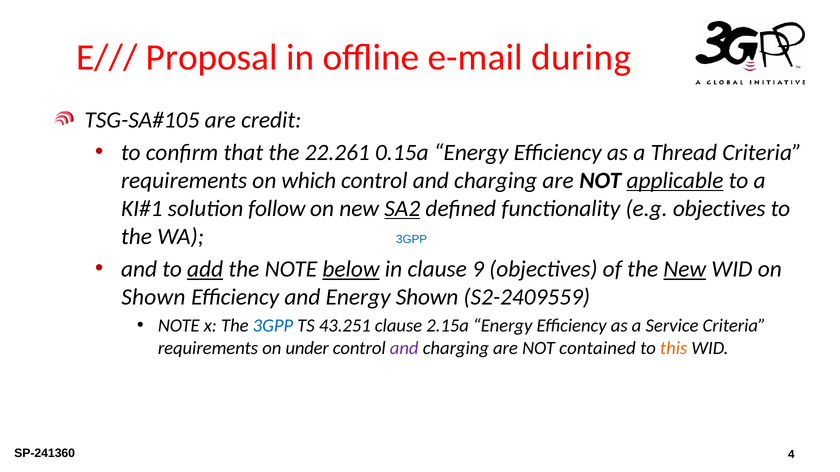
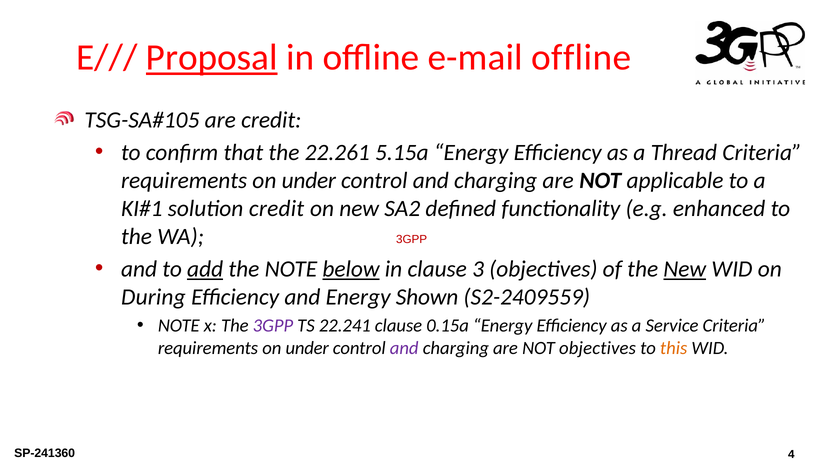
Proposal underline: none -> present (212, 58)
e-mail during: during -> offline (581, 58)
0.15a: 0.15a -> 5.15a (402, 153)
which: which -> under (309, 181)
applicable underline: present -> none (675, 181)
solution follow: follow -> credit (277, 209)
SA2 underline: present -> none (402, 209)
e.g objectives: objectives -> enhanced (719, 209)
3GPP colour: blue -> red (412, 240)
9: 9 -> 3 (478, 269)
Shown: Shown -> During (153, 297)
3GPP colour: blue -> purple (273, 326)
43.251: 43.251 -> 22.241 (345, 326)
2.15a: 2.15a -> 0.15a (448, 326)
NOT contained: contained -> objectives (598, 348)
